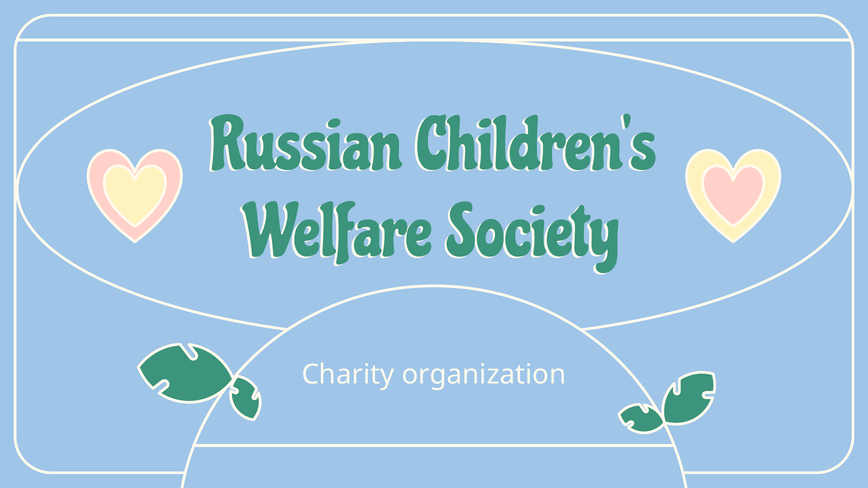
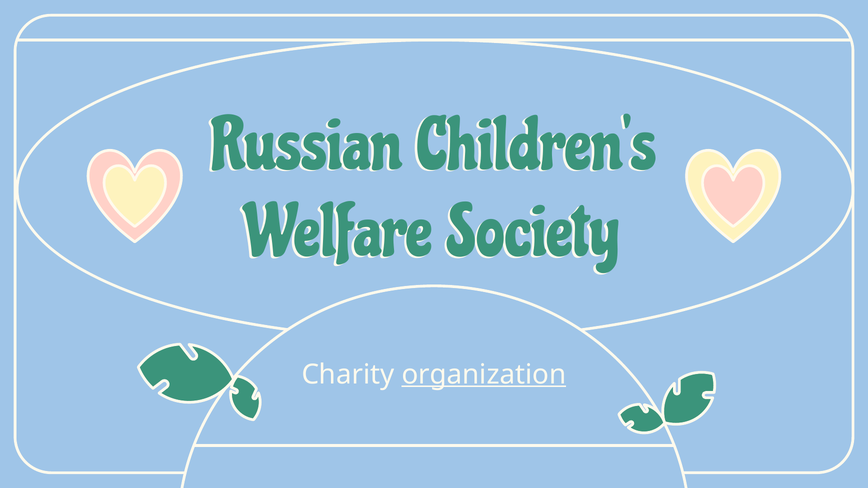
organization underline: none -> present (484, 375)
